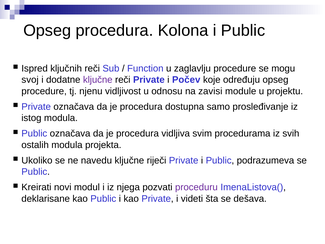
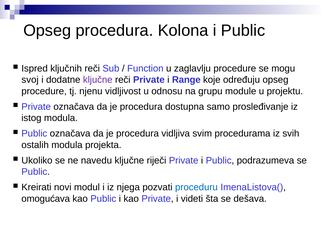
Počev: Počev -> Range (186, 80)
zavisi: zavisi -> grupu (210, 91)
proceduru colour: purple -> blue (196, 187)
deklarisane: deklarisane -> omogućava (46, 198)
